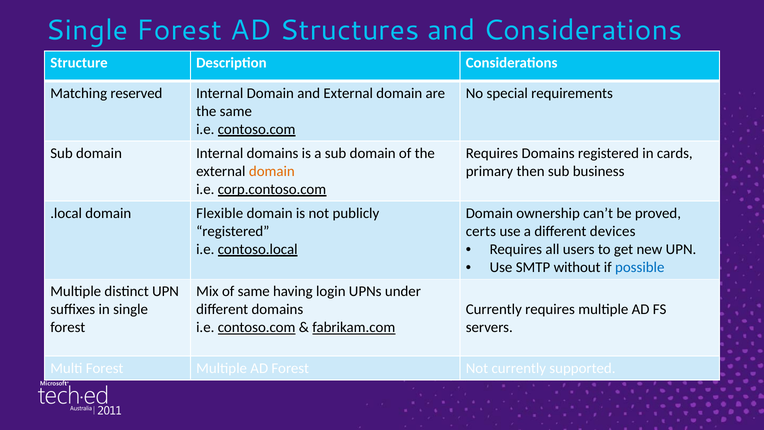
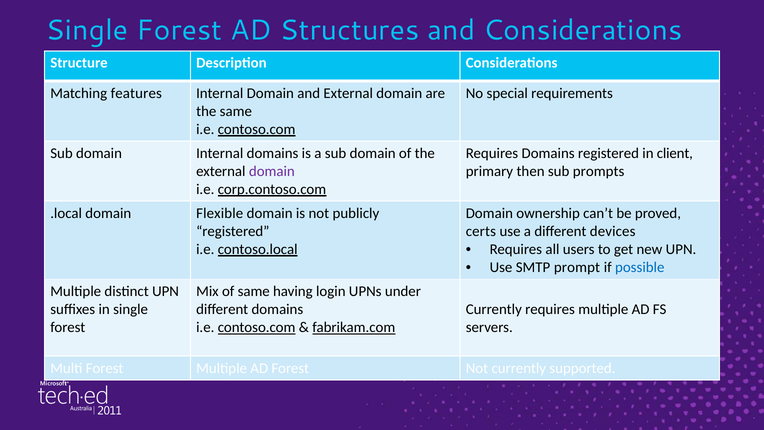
reserved: reserved -> features (136, 93)
cards: cards -> client (675, 153)
domain colour: orange -> purple (272, 171)
business: business -> prompts (599, 171)
without: without -> prompt (577, 267)
